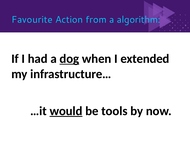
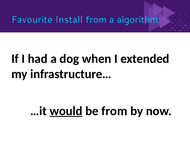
Action: Action -> Install (69, 20)
dog underline: present -> none (69, 59)
be tools: tools -> from (114, 111)
